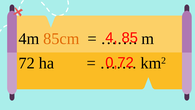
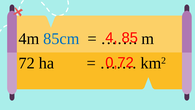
85cm colour: orange -> blue (61, 39)
